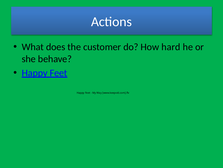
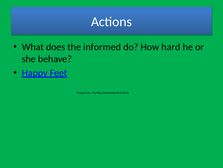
customer: customer -> informed (102, 47)
